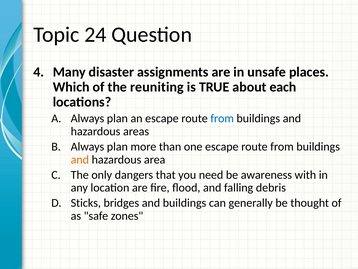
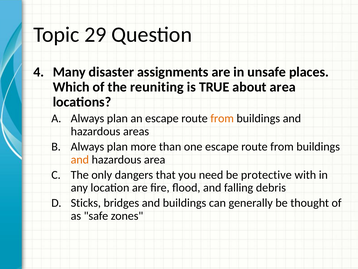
24: 24 -> 29 (95, 34)
about each: each -> area (283, 87)
from colour: blue -> orange (222, 118)
awareness: awareness -> protective (266, 175)
